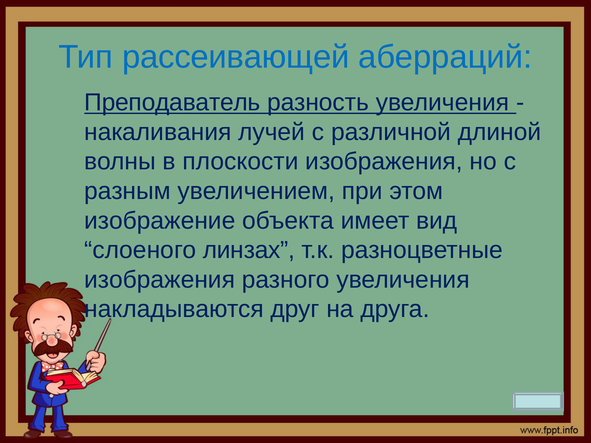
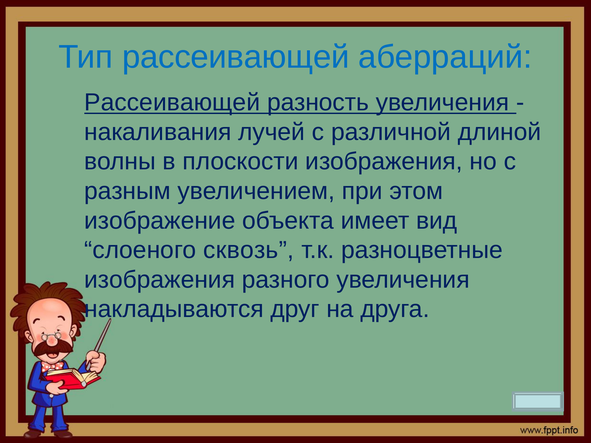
Преподаватель: Преподаватель -> Рассеивающей (172, 102)
линзах: линзах -> сквозь (249, 250)
